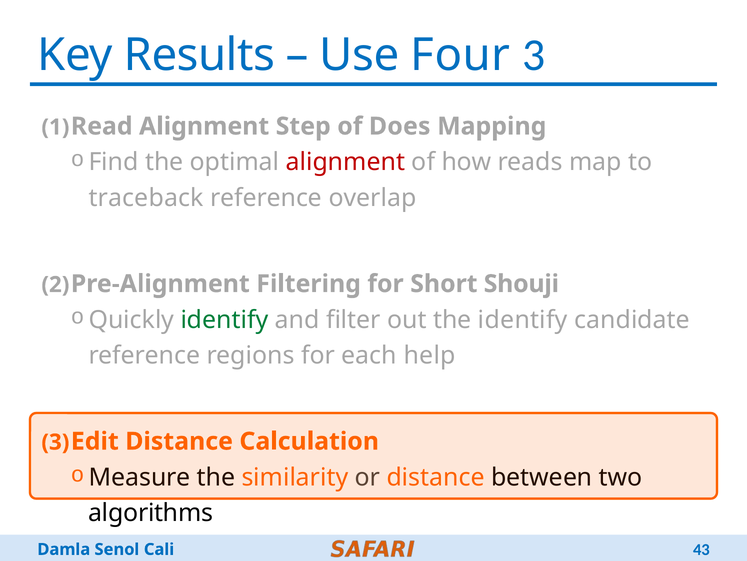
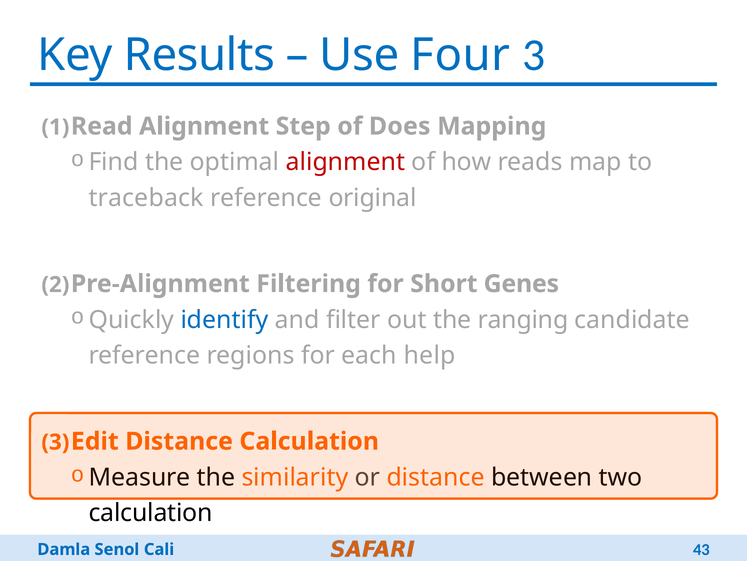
overlap: overlap -> original (373, 198)
Shouji: Shouji -> Genes (521, 283)
identify colour: green -> blue (224, 319)
the identify: identify -> ranging (523, 319)
algorithms: algorithms -> calculation (151, 513)
